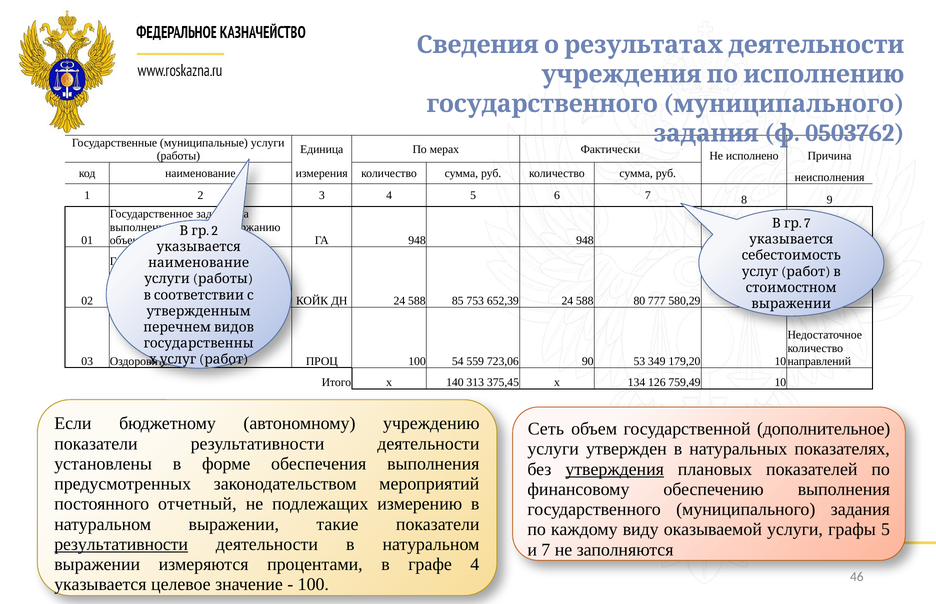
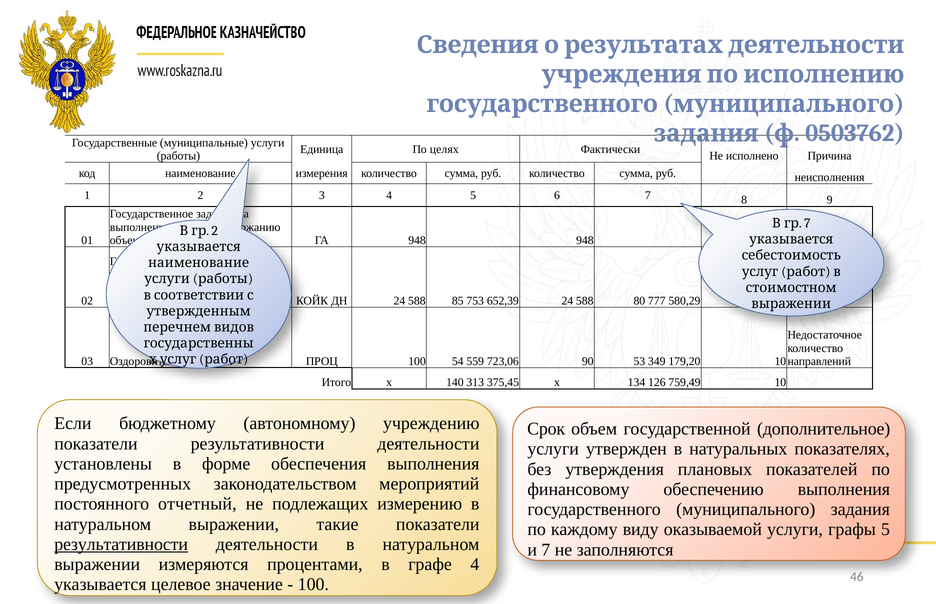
мерах: мерах -> целях (444, 149)
Сеть: Сеть -> Срок (546, 429)
утверждения underline: present -> none (615, 469)
